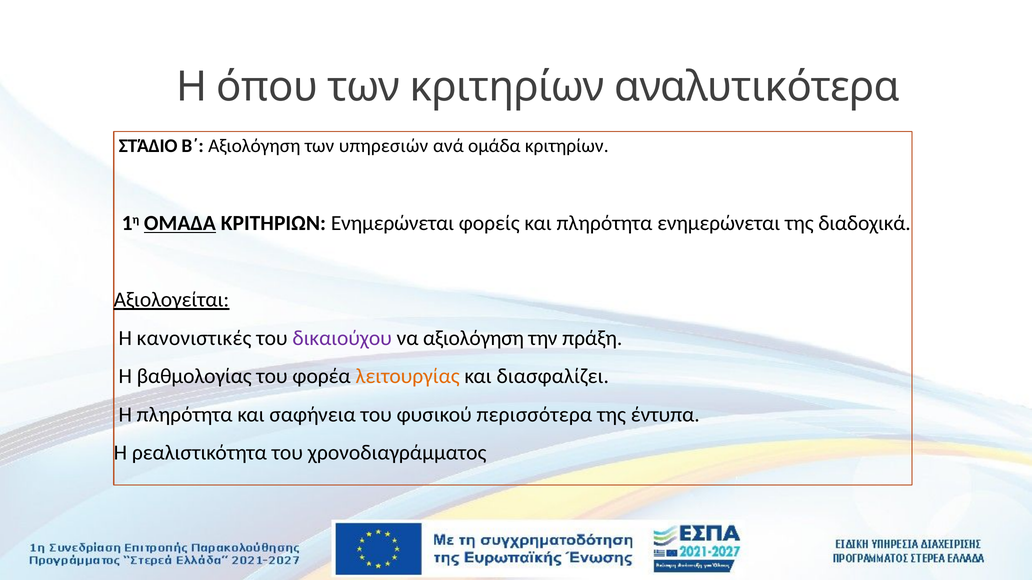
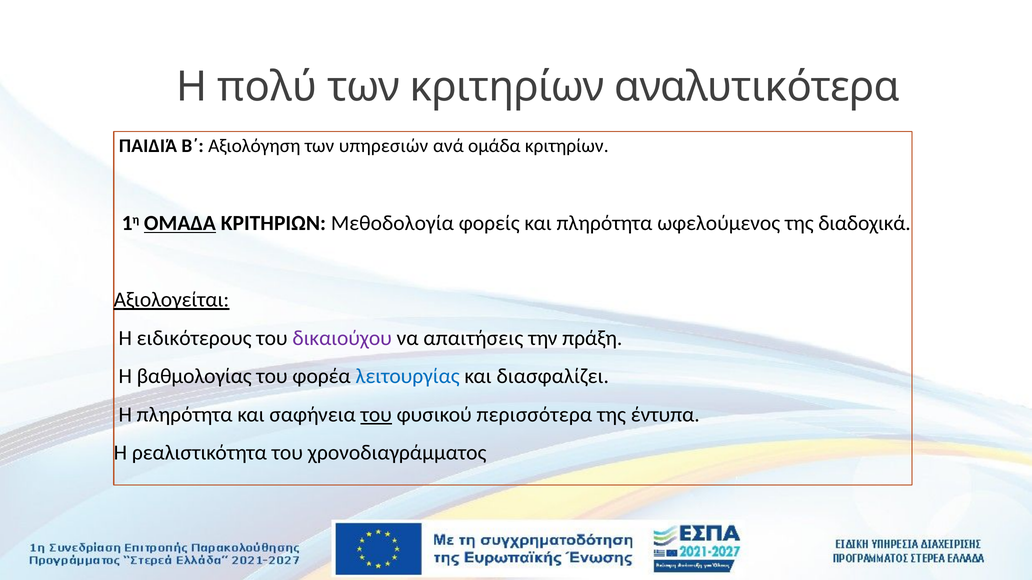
όπου: όπου -> πολύ (267, 87)
ΣΤΆΔΙΟ: ΣΤΆΔΙΟ -> ΠΑΙΔΙΆ (148, 146)
ΚΡΙΤΗΡΙΩΝ Ενημερώνεται: Ενημερώνεται -> Μεθοδολογία (392, 223)
πληρότητα ενημερώνεται: ενημερώνεται -> ωφελούμενος (719, 223)
κανονιστικές: κανονιστικές -> ειδικότερους (194, 338)
να αξιολόγηση: αξιολόγηση -> απαιτήσεις (473, 338)
λειτουργίας colour: orange -> blue (408, 377)
του underline: none -> present (376, 415)
